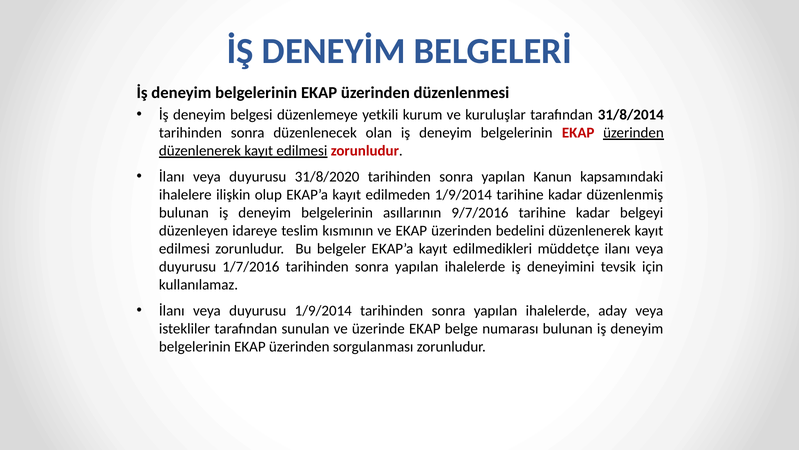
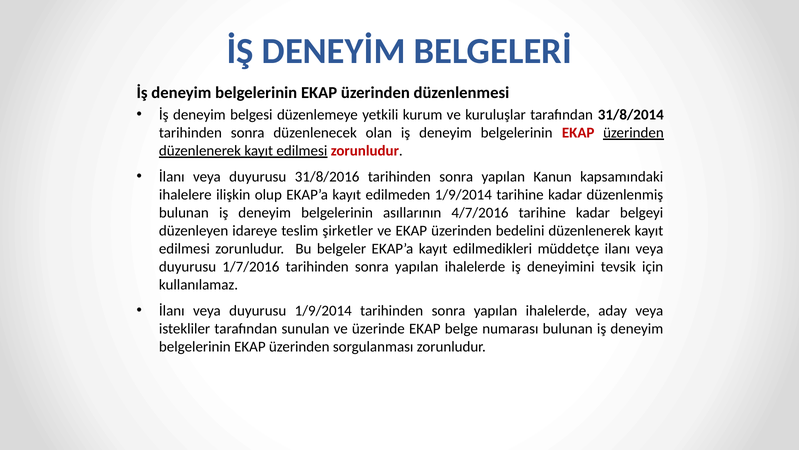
31/8/2020: 31/8/2020 -> 31/8/2016 (327, 176)
9/7/2016: 9/7/2016 -> 4/7/2016 (480, 212)
kısmının: kısmının -> şirketler (348, 230)
